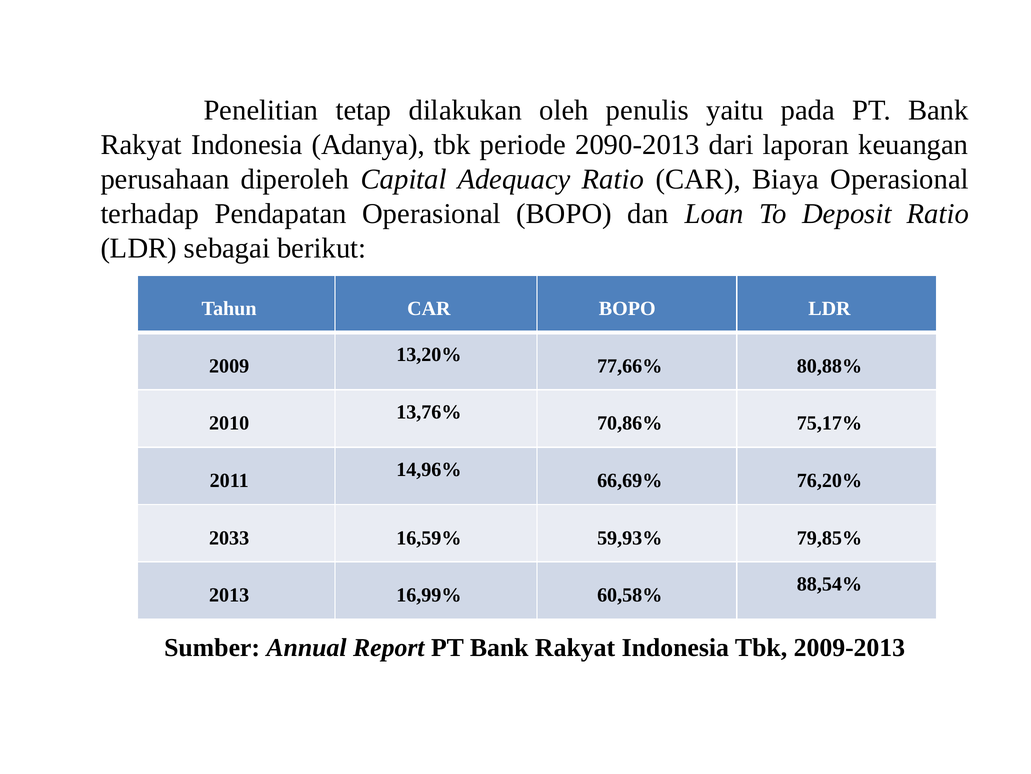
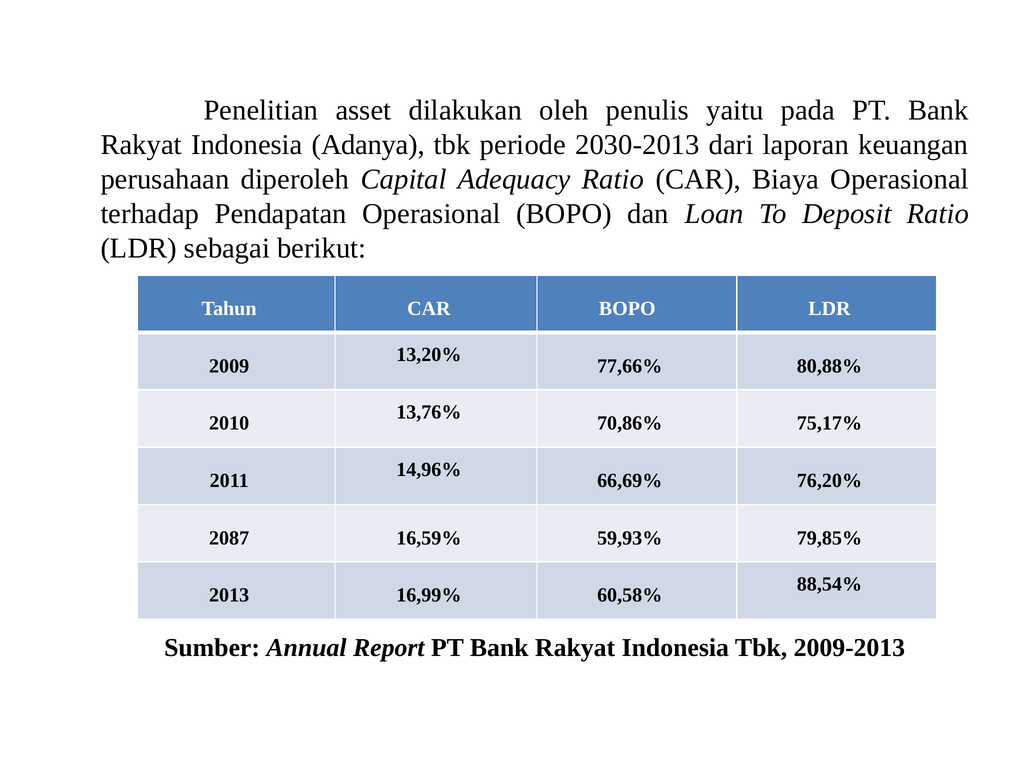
tetap: tetap -> asset (363, 110)
2090-2013: 2090-2013 -> 2030-2013 (637, 145)
2033: 2033 -> 2087 (229, 537)
